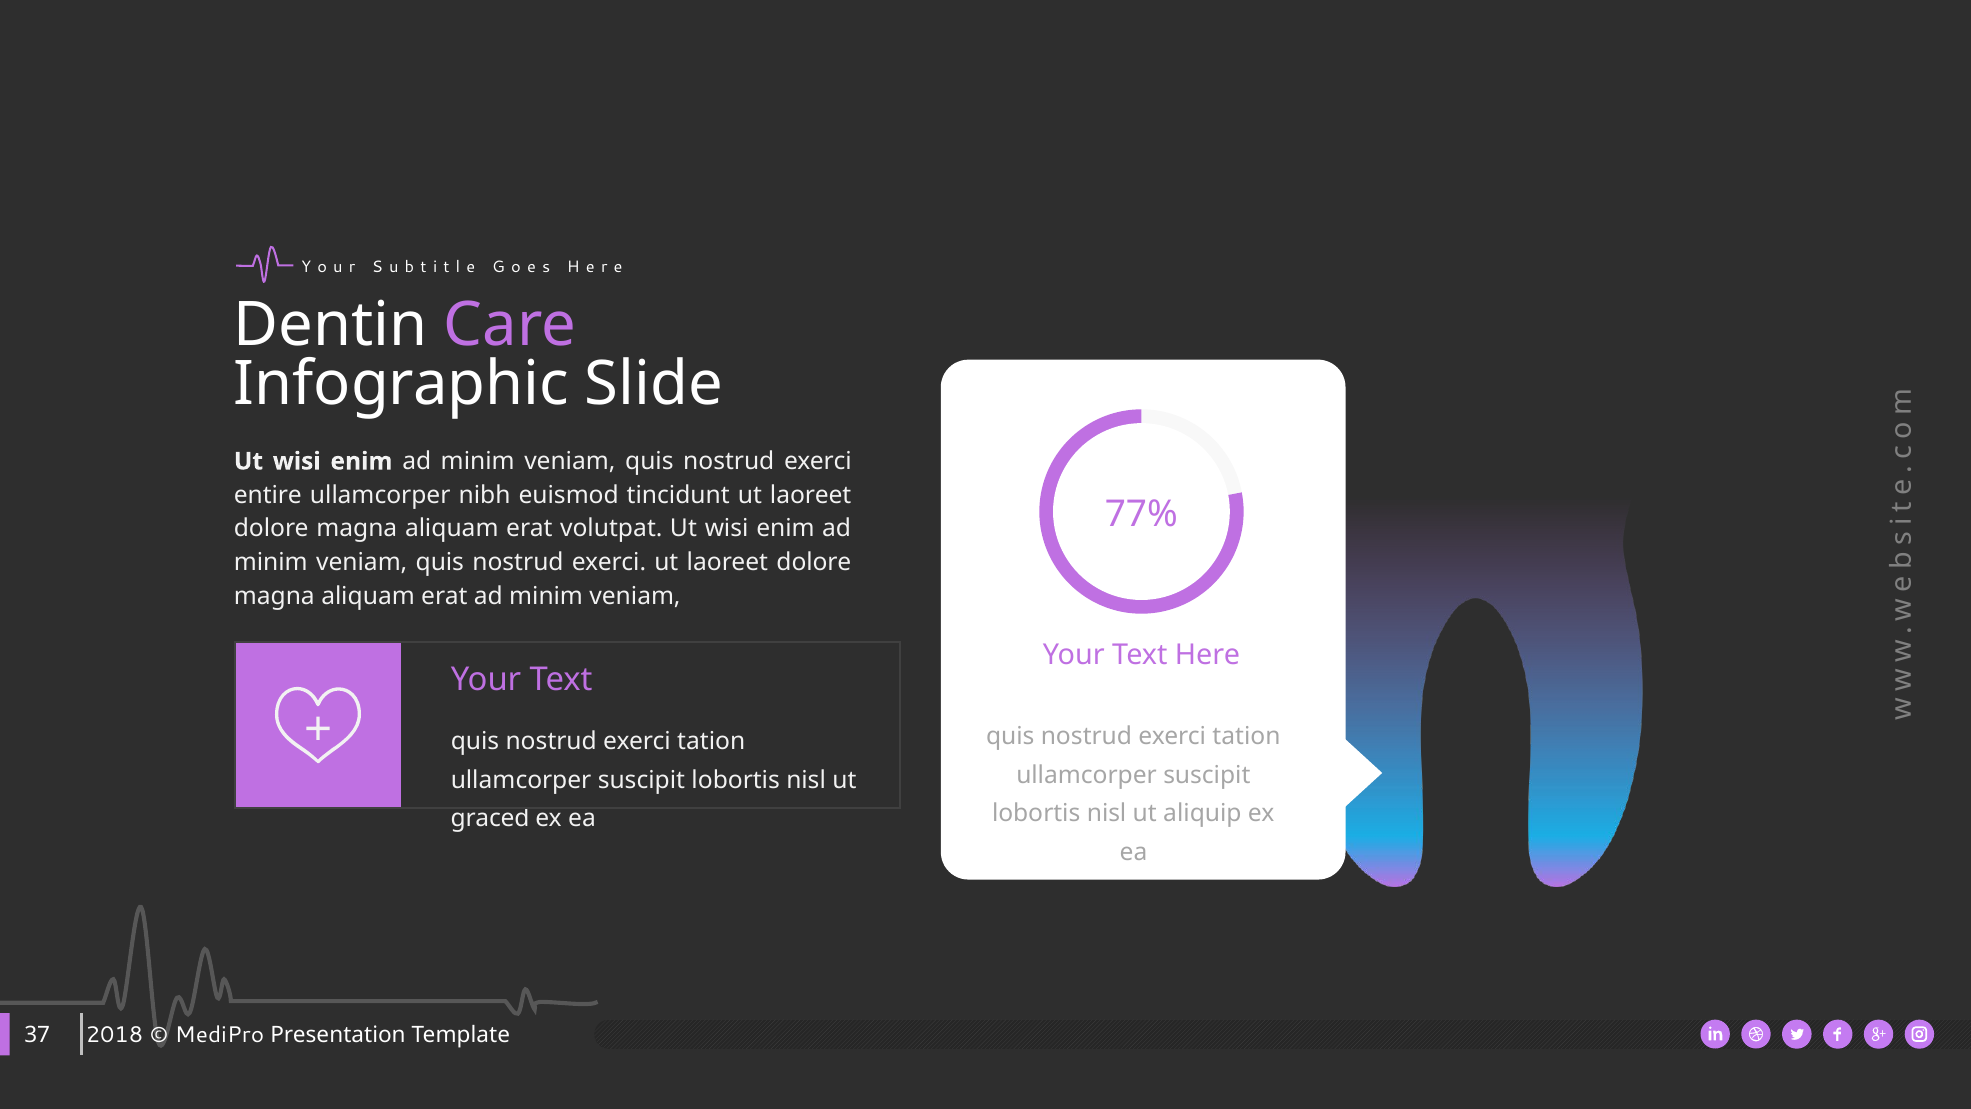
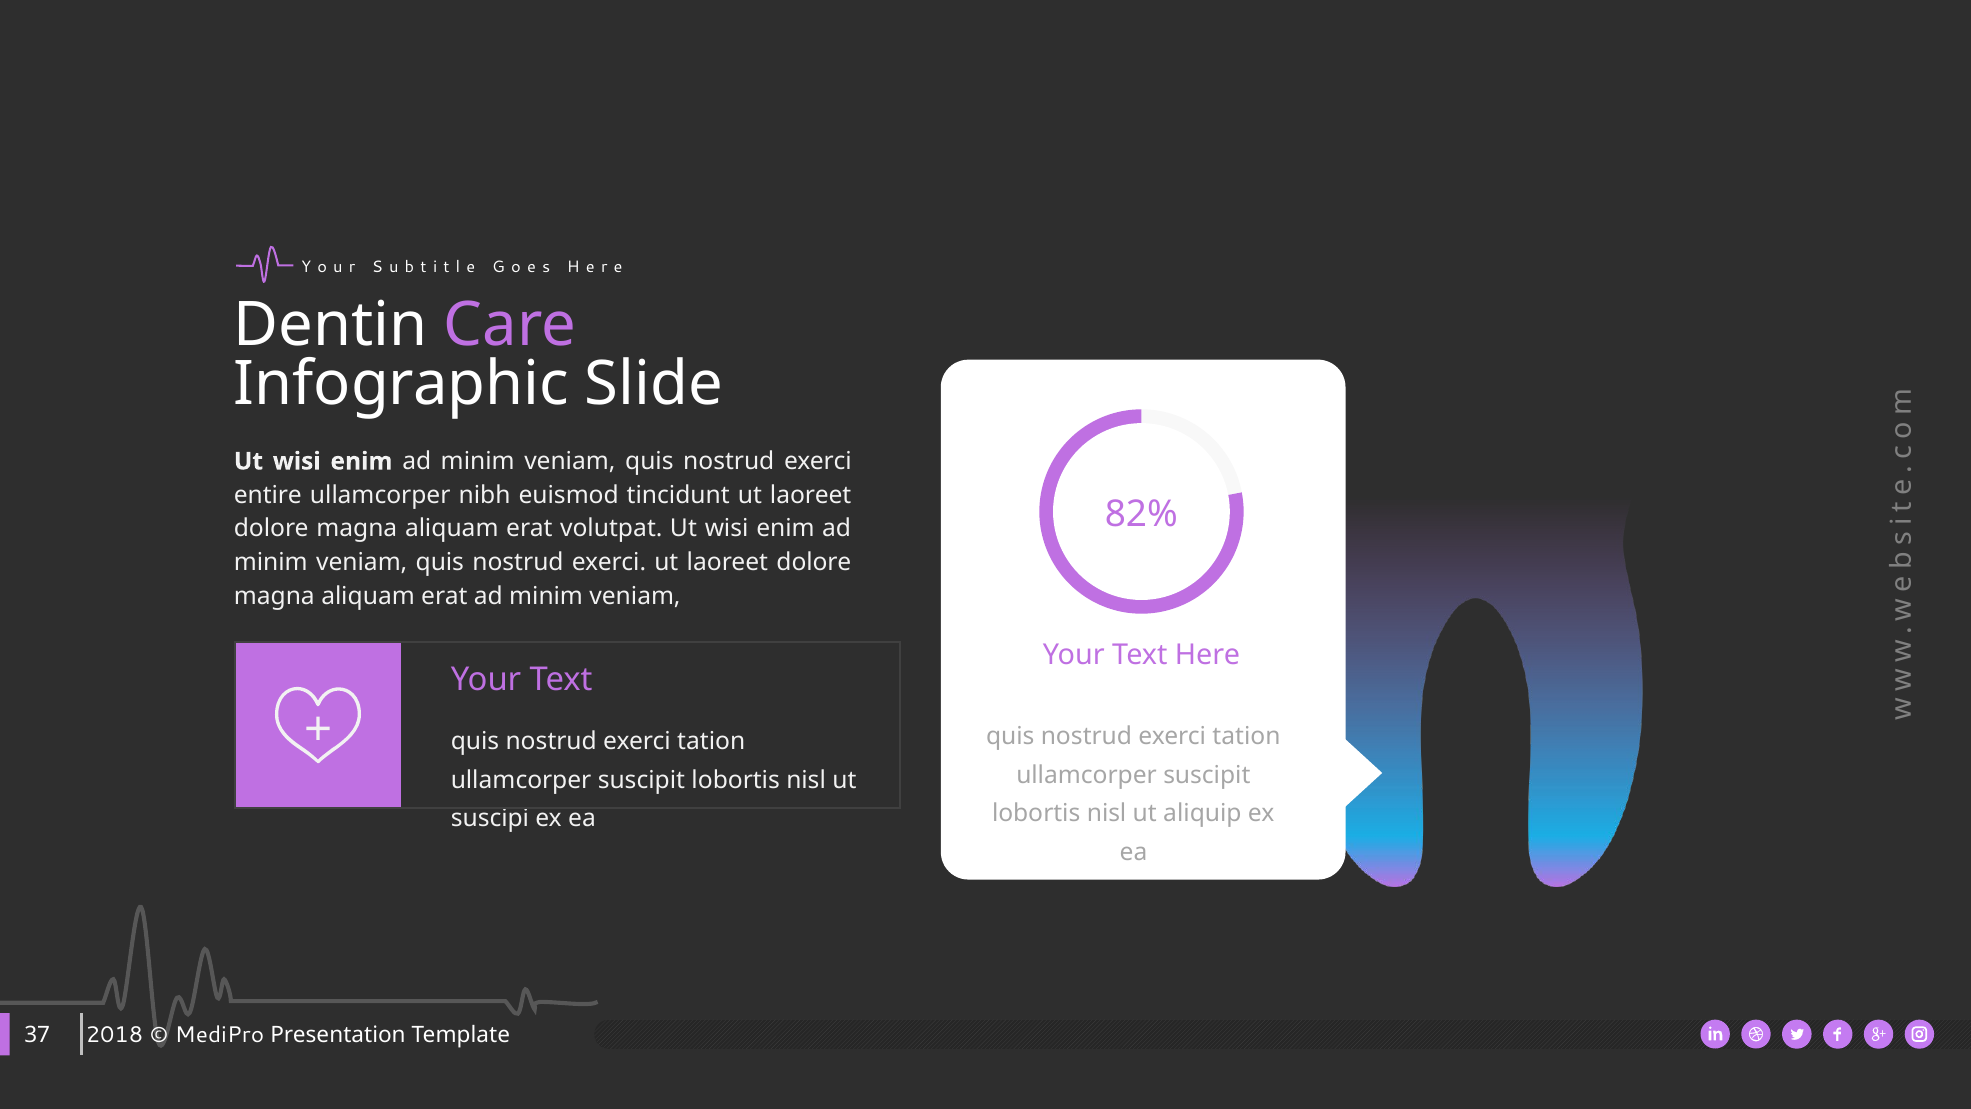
77%: 77% -> 82% (1141, 514)
graced: graced -> suscipi (490, 818)
